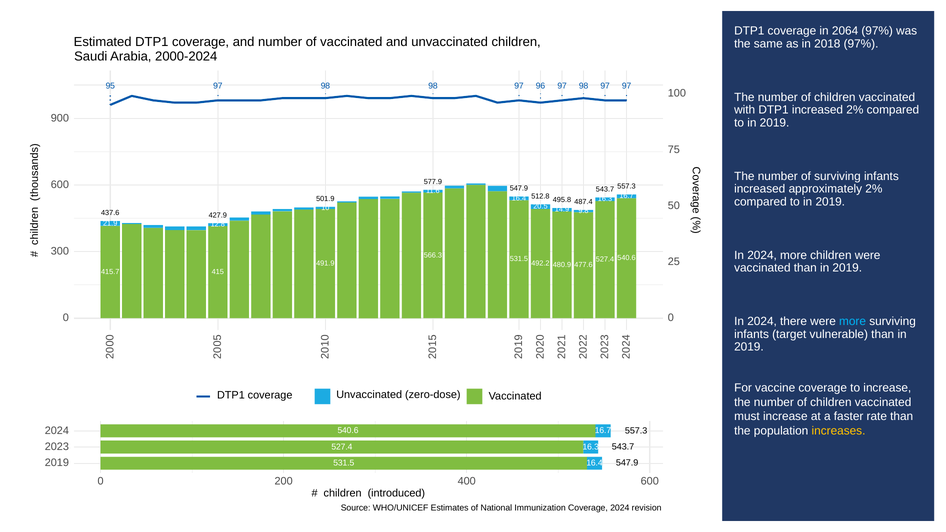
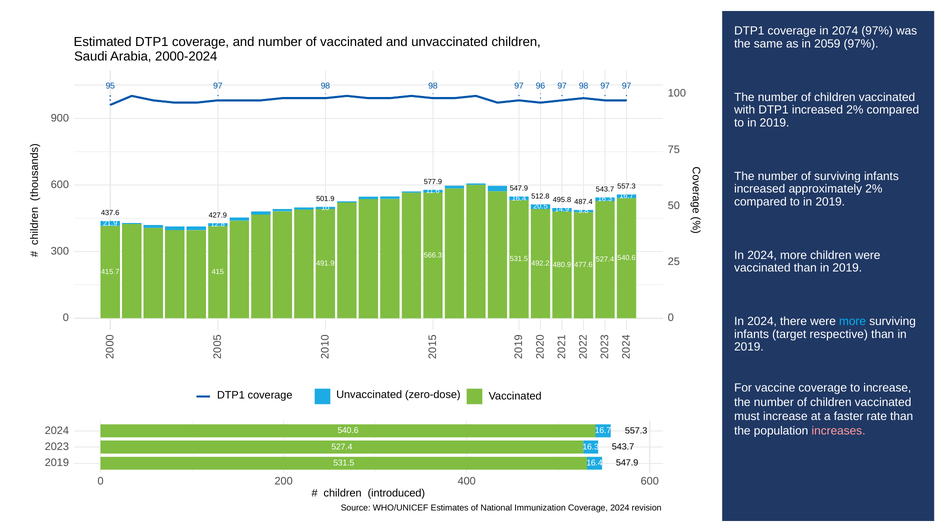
2064: 2064 -> 2074 (845, 31)
2018: 2018 -> 2059 (827, 44)
vulnerable: vulnerable -> respective (839, 334)
increases colour: yellow -> pink (839, 431)
